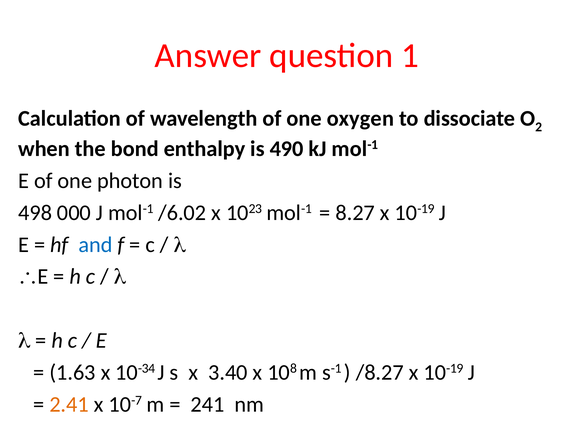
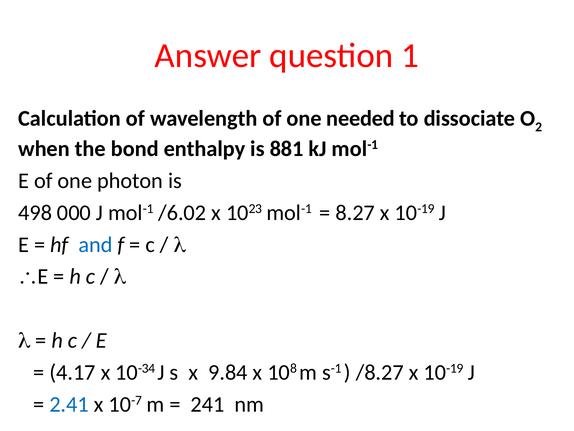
oxygen: oxygen -> needed (361, 118)
490: 490 -> 881 (287, 149)
1.63: 1.63 -> 4.17 (72, 372)
3.40: 3.40 -> 9.84 (228, 372)
2.41 colour: orange -> blue (69, 404)
